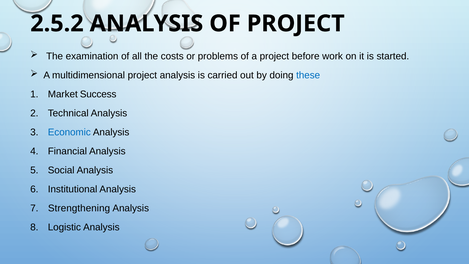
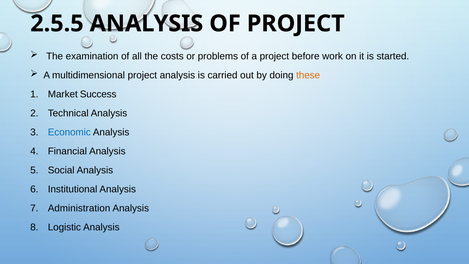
2.5.2: 2.5.2 -> 2.5.5 (57, 24)
these colour: blue -> orange (308, 75)
Strengthening: Strengthening -> Administration (79, 208)
